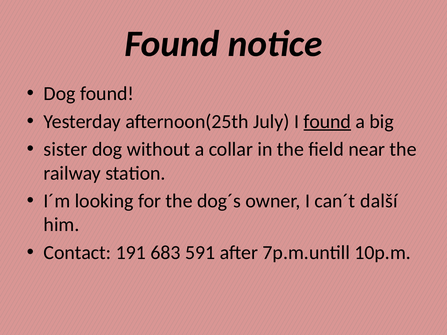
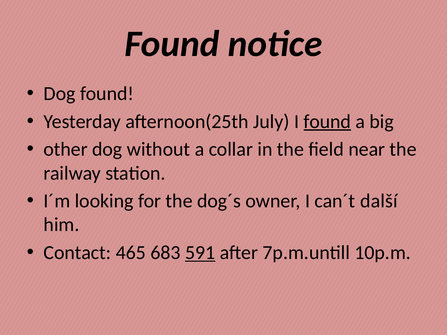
sister: sister -> other (66, 149)
191: 191 -> 465 (131, 253)
591 underline: none -> present (200, 253)
